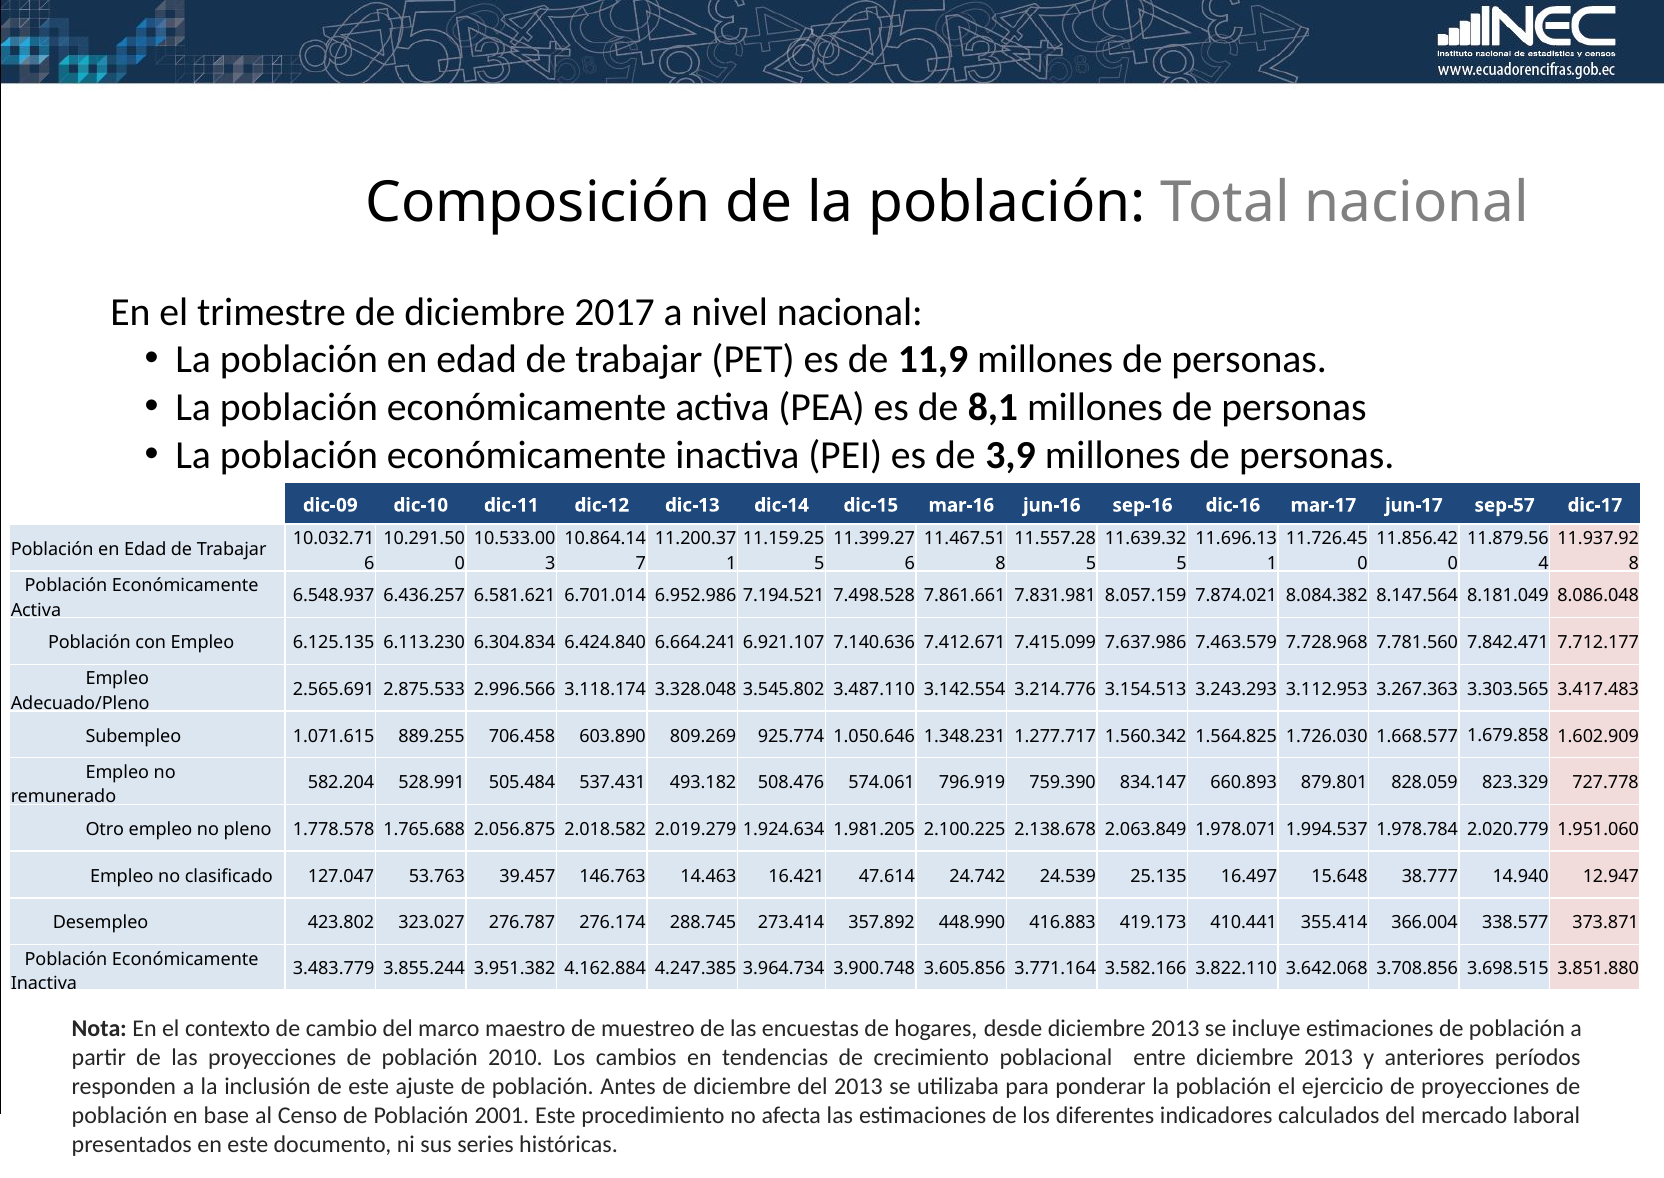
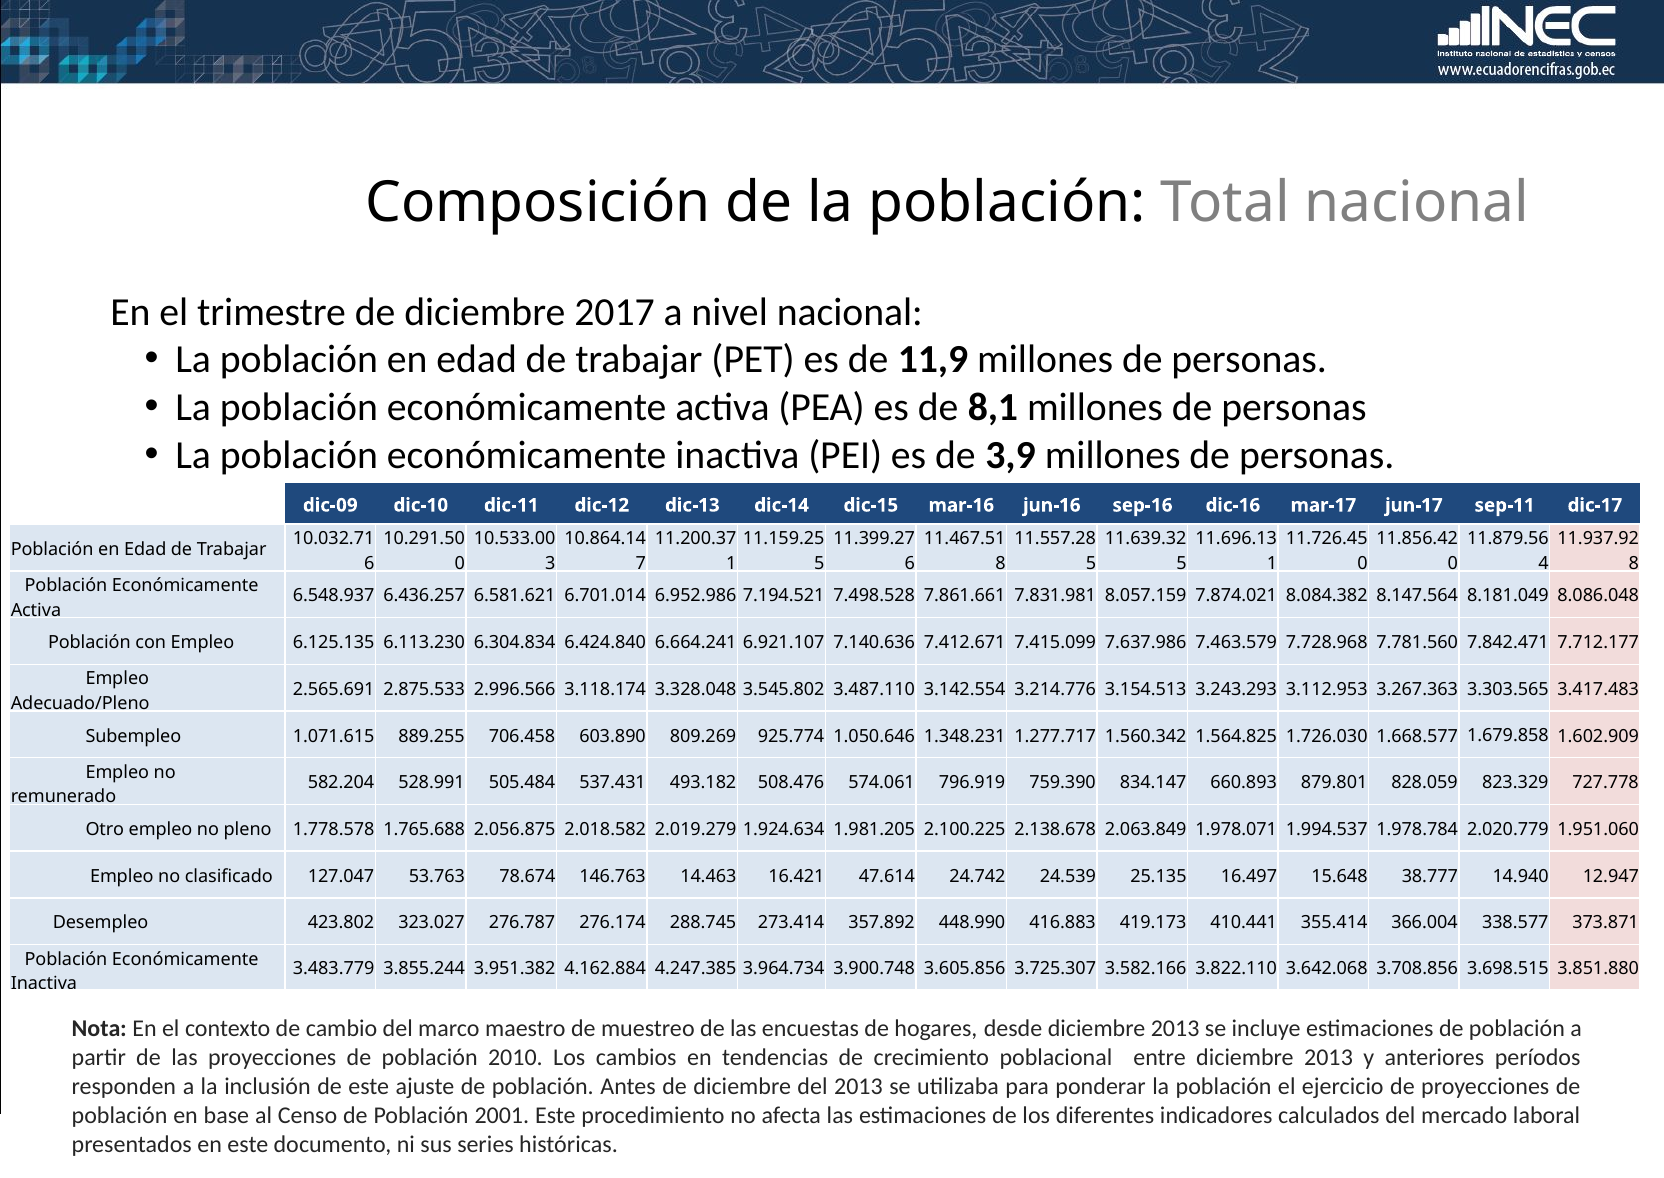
sep-57: sep-57 -> sep-11 (1505, 505)
39.457: 39.457 -> 78.674 (527, 876)
3.771.164: 3.771.164 -> 3.725.307 (1055, 968)
